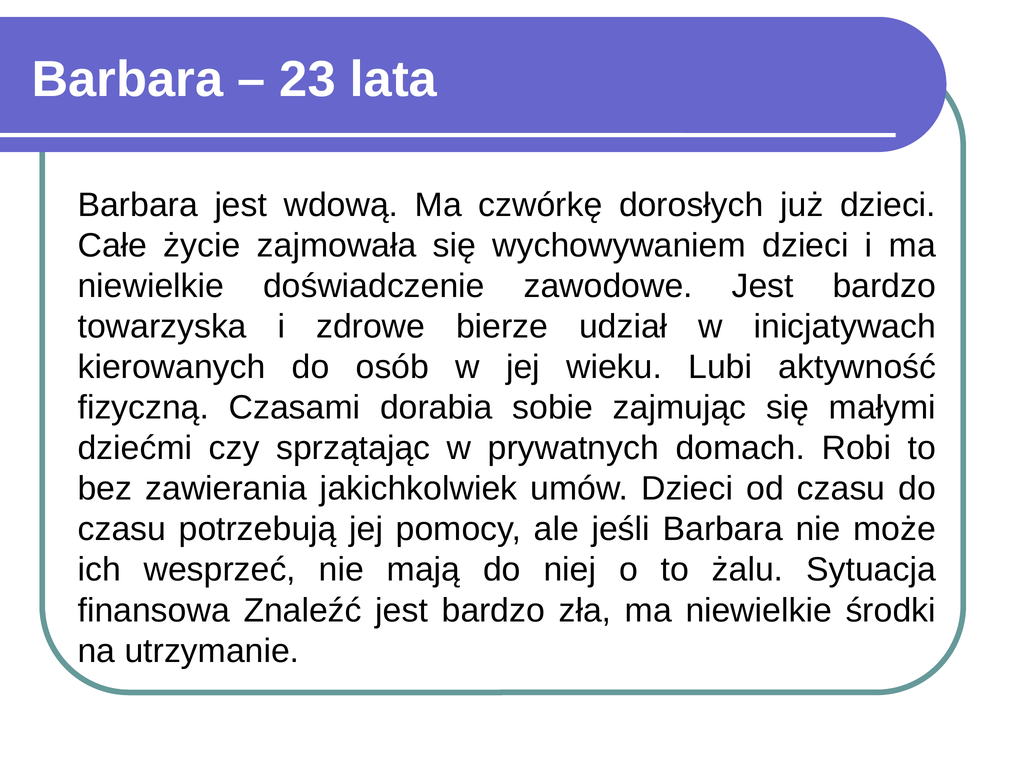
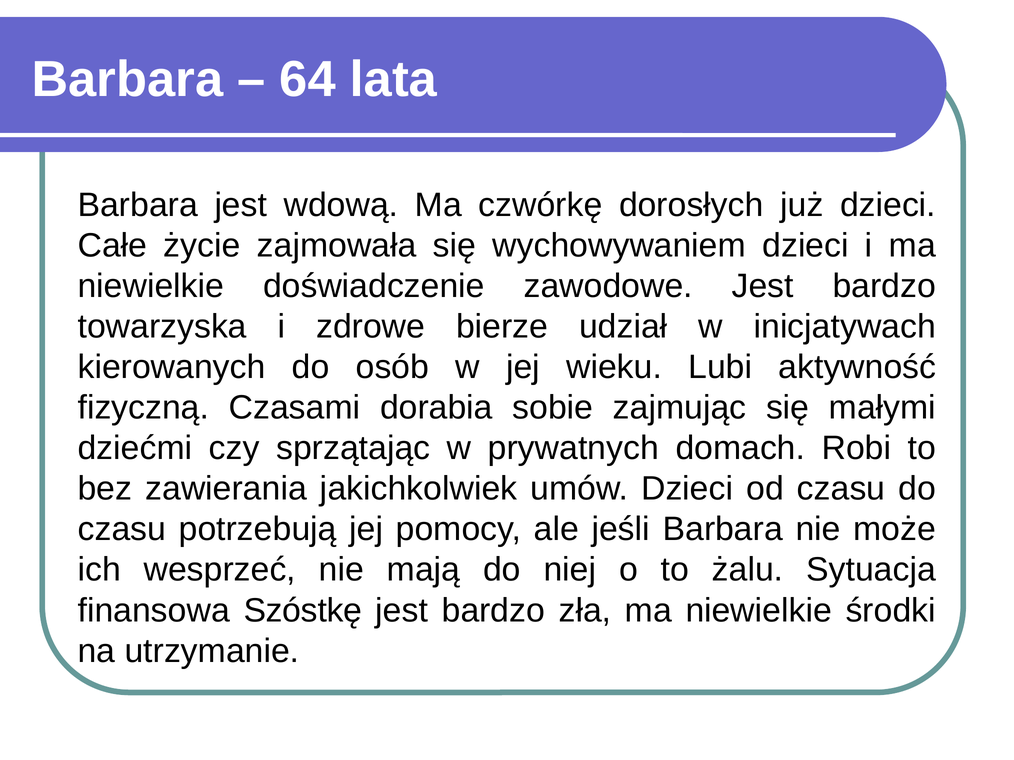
23: 23 -> 64 (308, 80)
Znaleźć: Znaleźć -> Szóstkę (303, 611)
